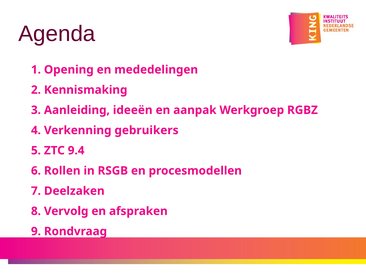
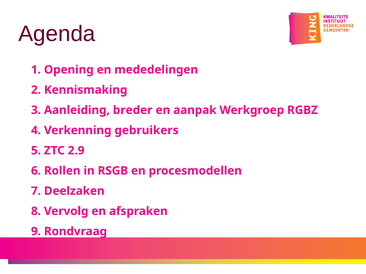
ideeën: ideeën -> breder (133, 110)
9.4: 9.4 -> 2.9 (76, 151)
